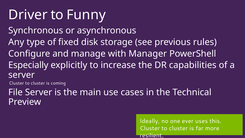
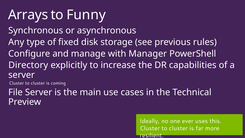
Driver: Driver -> Arrays (28, 15)
Especially: Especially -> Directory (28, 65)
